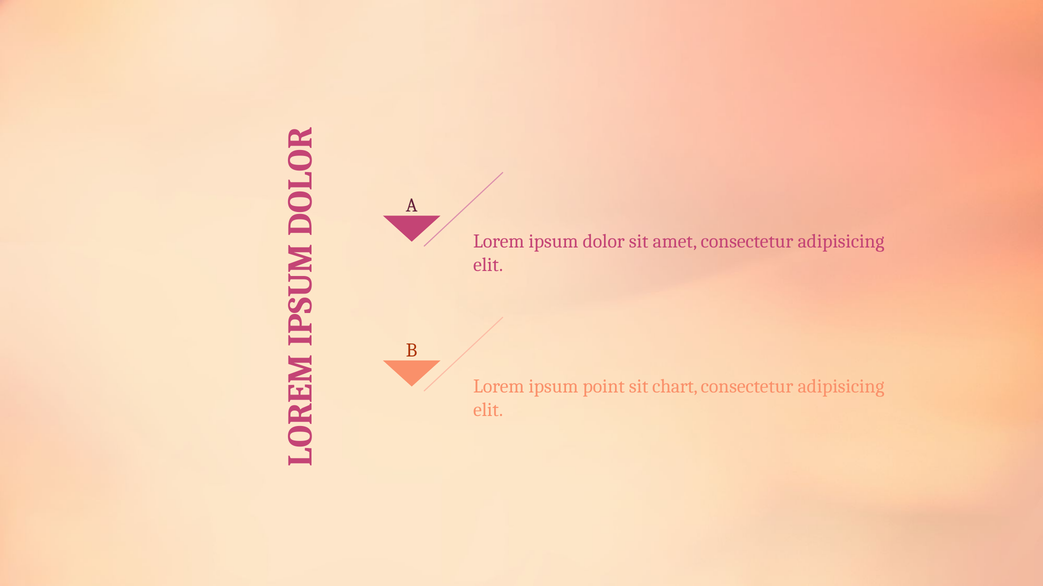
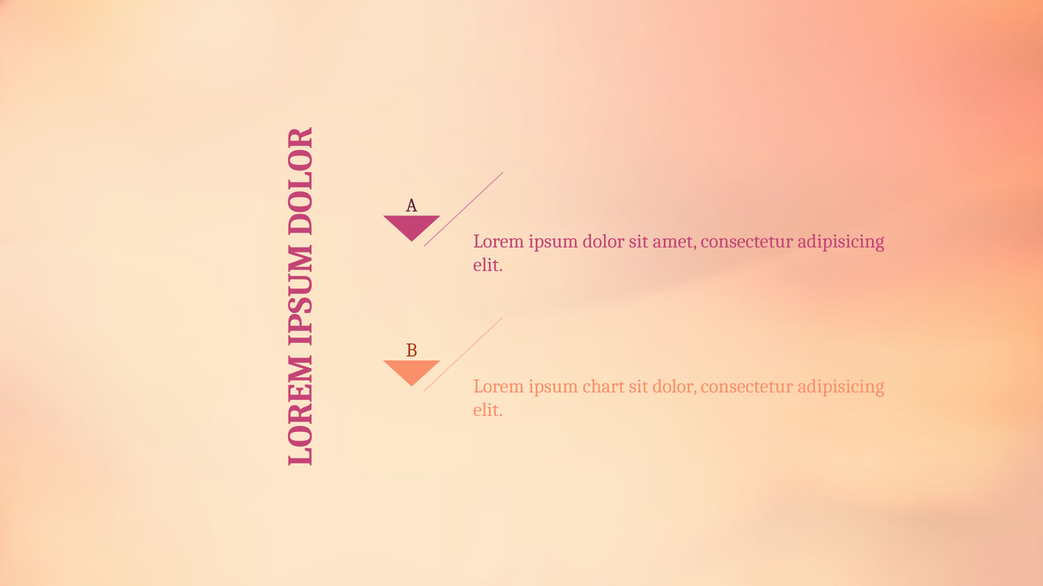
point: point -> chart (604, 387)
sit chart: chart -> dolor (675, 387)
